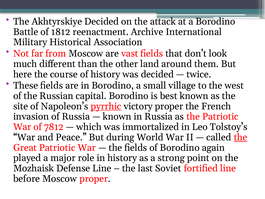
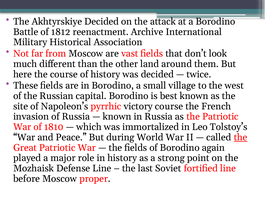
pyrrhic underline: present -> none (106, 106)
victory proper: proper -> course (169, 106)
7812: 7812 -> 1810 (54, 127)
